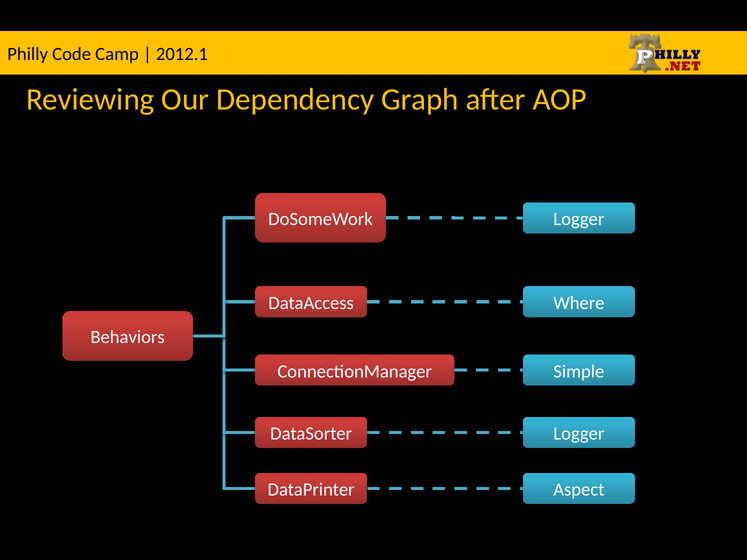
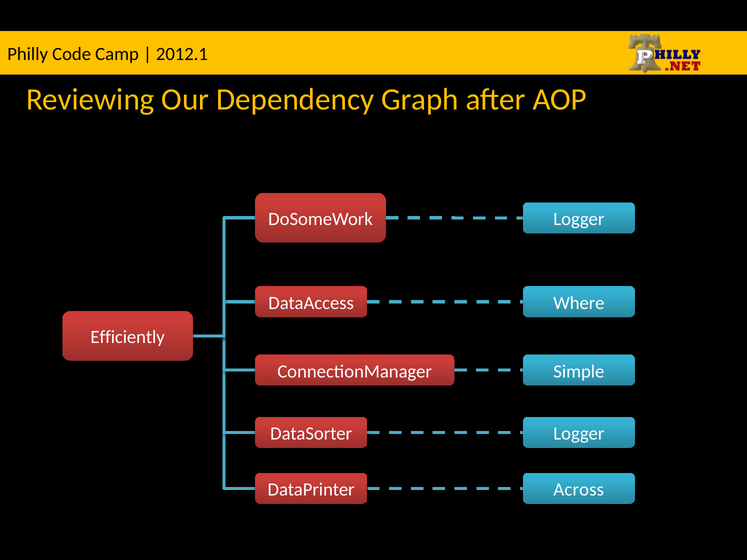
Behaviors: Behaviors -> Efficiently (128, 337)
Aspect: Aspect -> Across (579, 490)
